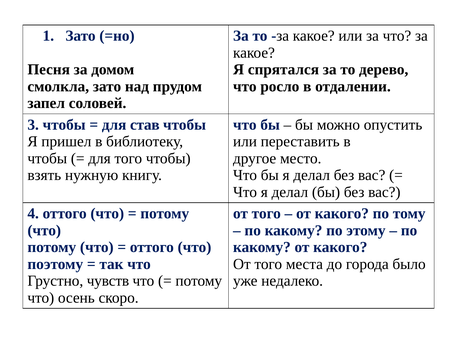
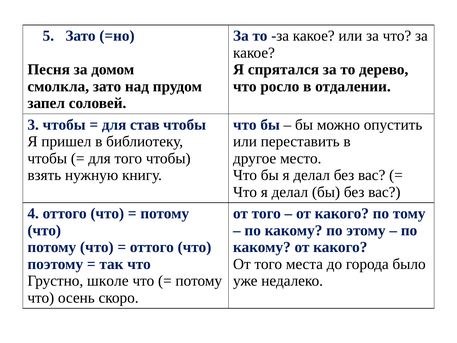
1: 1 -> 5 (48, 36)
чувств: чувств -> школе (108, 281)
